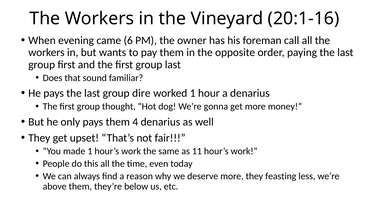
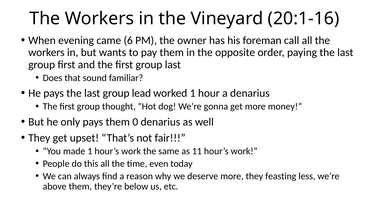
dire: dire -> lead (141, 93)
4: 4 -> 0 (135, 122)
